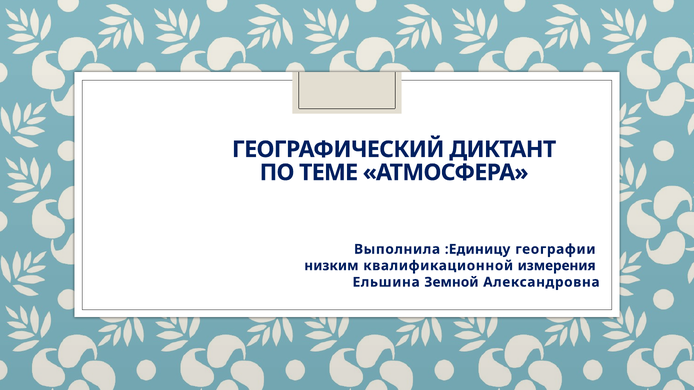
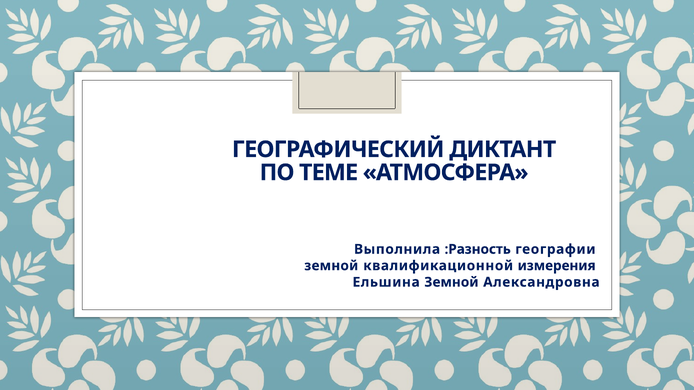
:Единицу: :Единицу -> :Разность (478, 249)
низким: низким -> земной (331, 266)
